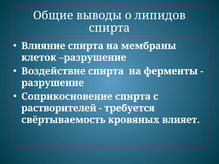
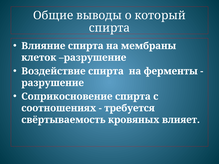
липидов: липидов -> который (160, 16)
растворителей: растворителей -> соотношениях (59, 108)
